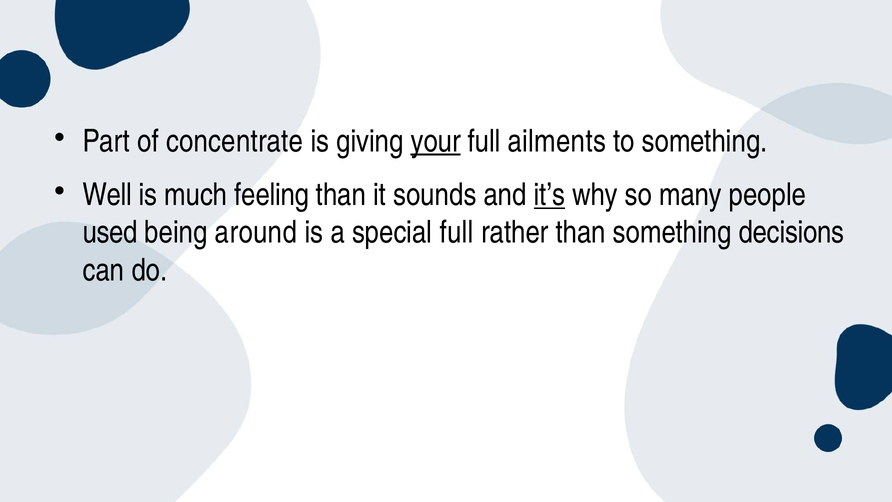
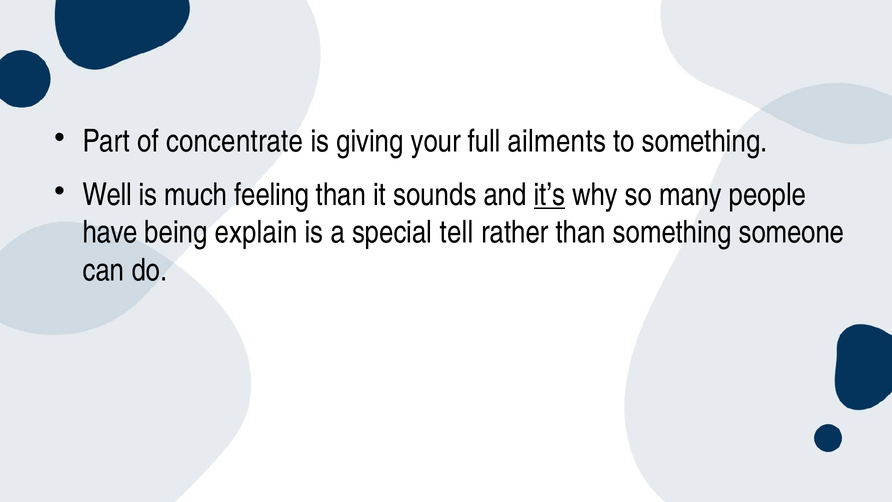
your underline: present -> none (436, 141)
used: used -> have (110, 232)
around: around -> explain (256, 232)
special full: full -> tell (457, 232)
decisions: decisions -> someone (791, 232)
